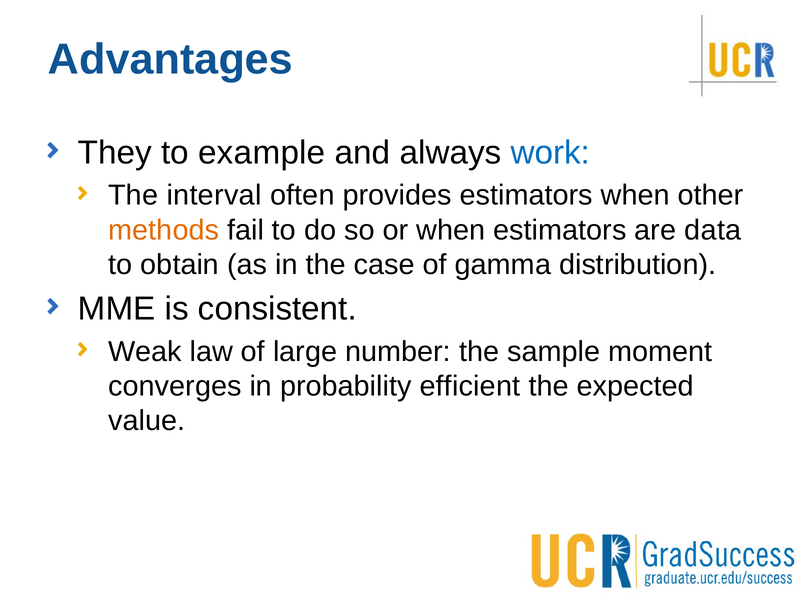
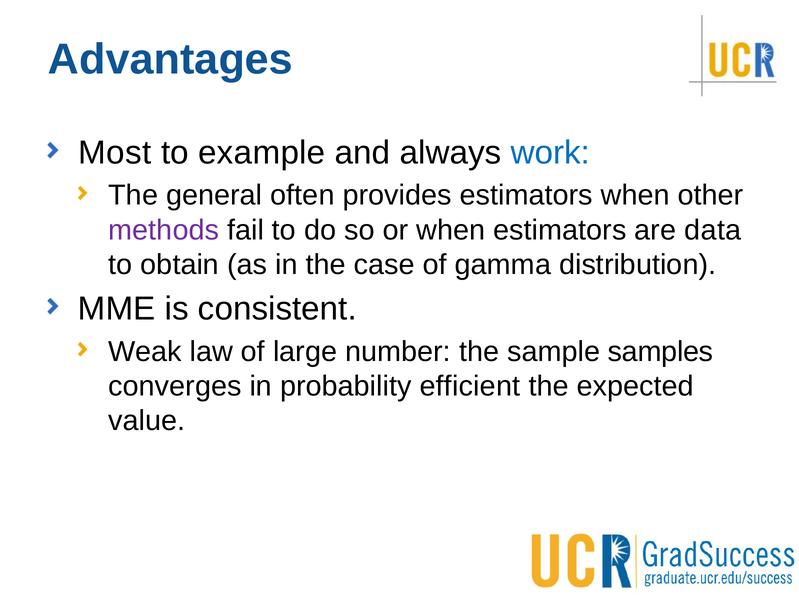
They: They -> Most (115, 153)
interval: interval -> general (214, 196)
methods colour: orange -> purple (164, 230)
moment: moment -> samples (661, 352)
